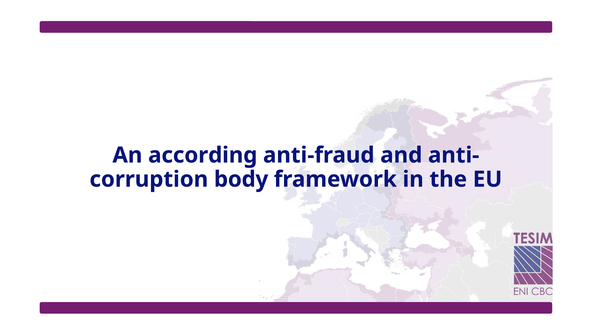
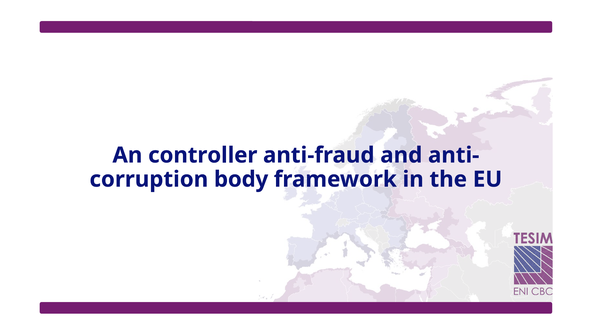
according: according -> controller (203, 155)
